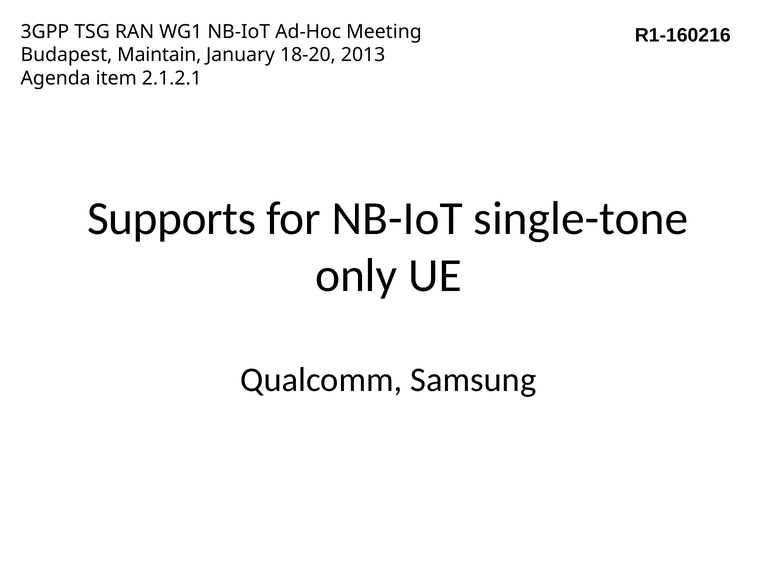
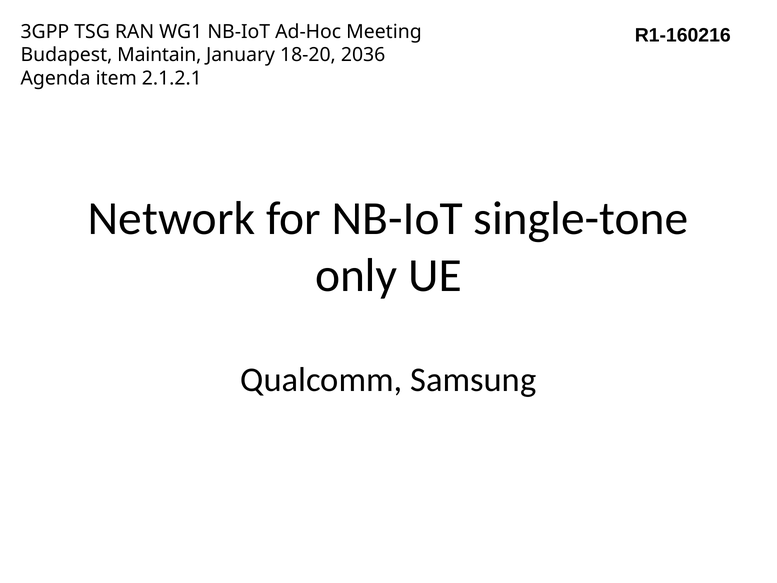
2013: 2013 -> 2036 (363, 55)
Supports: Supports -> Network (171, 218)
